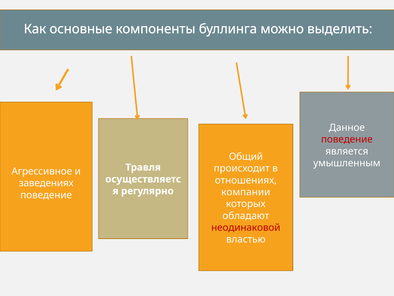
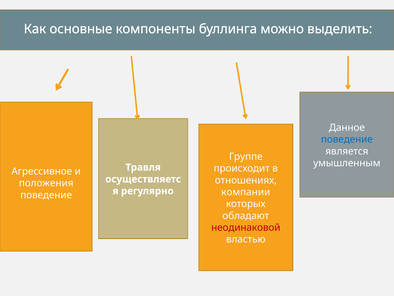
поведение colour: red -> blue (347, 139)
Общий: Общий -> Группе (246, 156)
заведениях: заведениях -> положения (46, 183)
